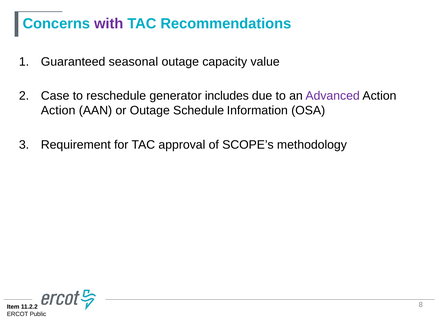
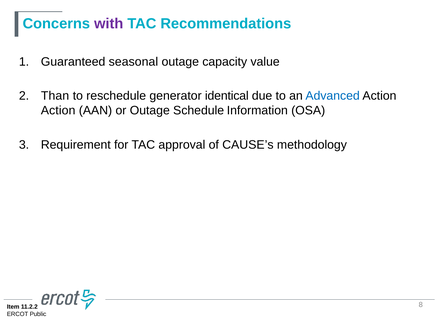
Case: Case -> Than (55, 96)
includes: includes -> identical (227, 96)
Advanced colour: purple -> blue (333, 96)
SCOPE’s: SCOPE’s -> CAUSE’s (248, 144)
